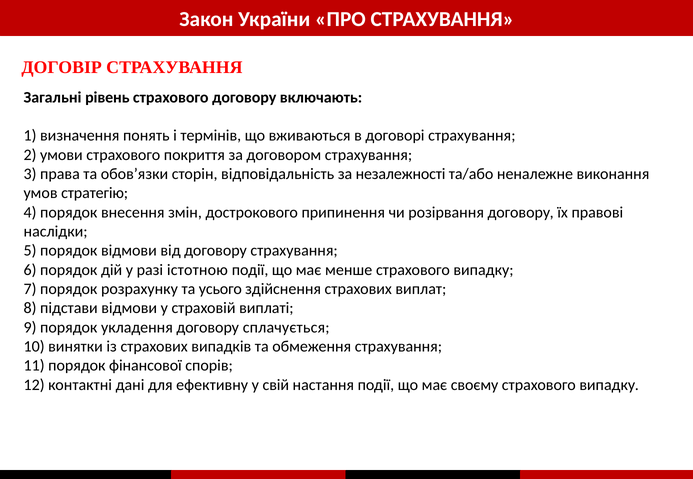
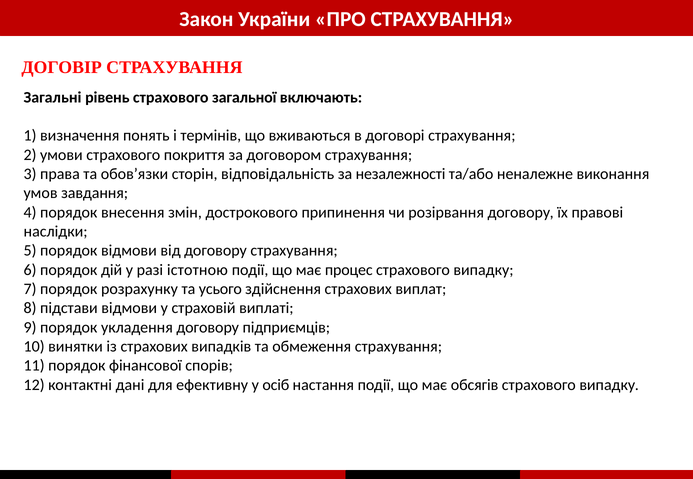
страхового договору: договору -> загальної (244, 98)
стратегію: стратегію -> завдання (95, 194)
менше: менше -> процес (349, 270)
сплачується: сплачується -> підприємців (286, 328)
свій: свій -> осіб (276, 385)
своєму: своєму -> обсягів (475, 385)
